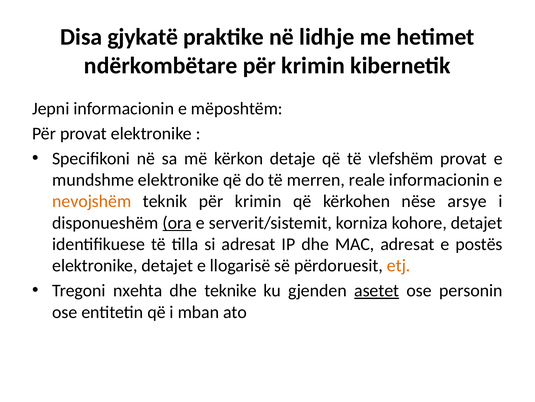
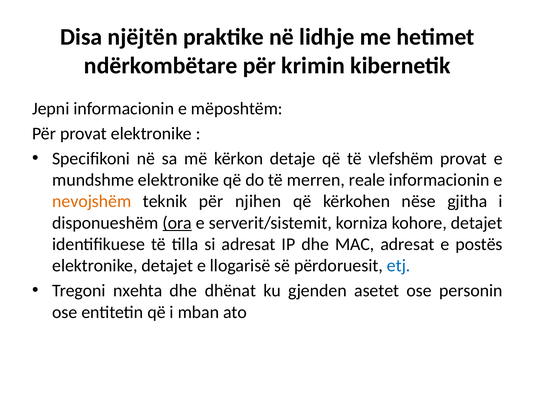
gjykatë: gjykatë -> njëjtën (143, 37)
teknik për krimin: krimin -> njihen (258, 201)
arsye: arsye -> gjitha (467, 201)
etj colour: orange -> blue (399, 265)
teknike: teknike -> dhënat (230, 290)
asetet underline: present -> none (377, 290)
